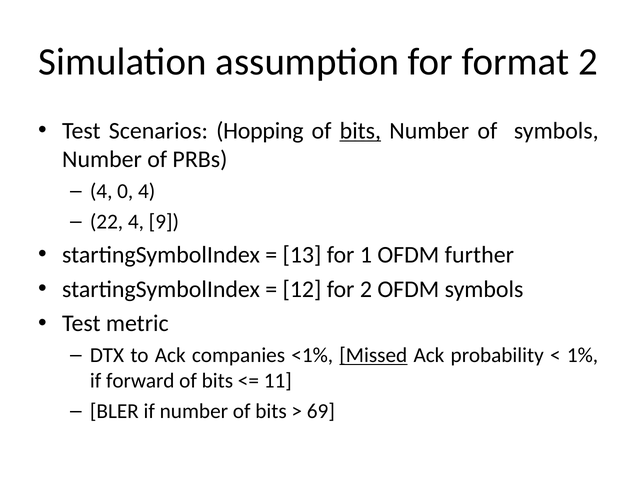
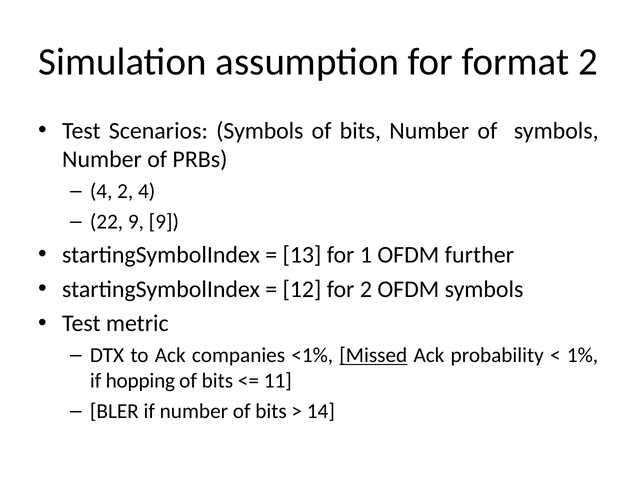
Scenarios Hopping: Hopping -> Symbols (260, 131)
bits underline: present -> none (360, 131)
4 0: 0 -> 2 (125, 191)
22 4: 4 -> 9 (136, 222)
forward: forward -> hopping (140, 381)
69: 69 -> 14 (321, 411)
